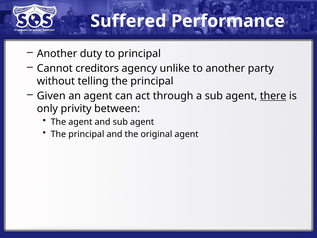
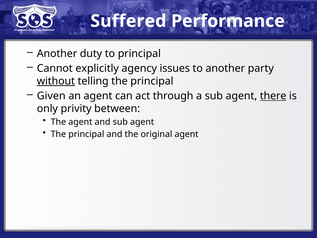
creditors: creditors -> explicitly (97, 68)
unlike: unlike -> issues (175, 68)
without underline: none -> present (56, 81)
